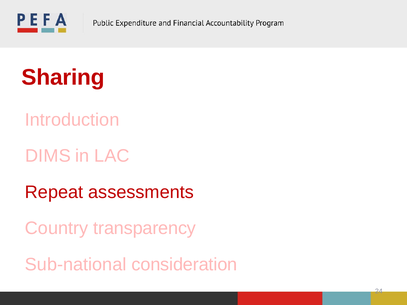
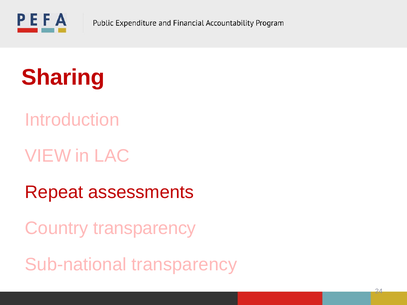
DIMS: DIMS -> VIEW (48, 156)
Sub-national consideration: consideration -> transparency (184, 265)
